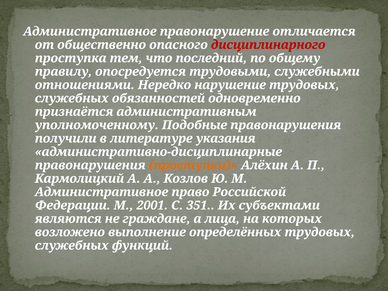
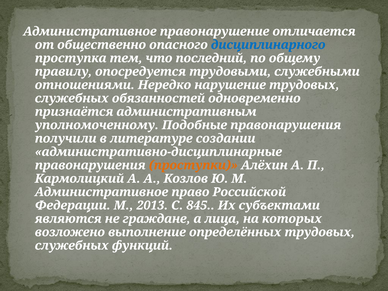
дисциплинарного colour: red -> blue (268, 45)
указания: указания -> создании (226, 138)
2001: 2001 -> 2013 (152, 205)
351: 351 -> 845 (200, 205)
